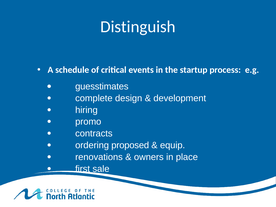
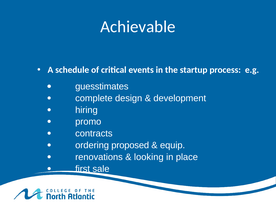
Distinguish: Distinguish -> Achievable (138, 27)
owners: owners -> looking (149, 157)
